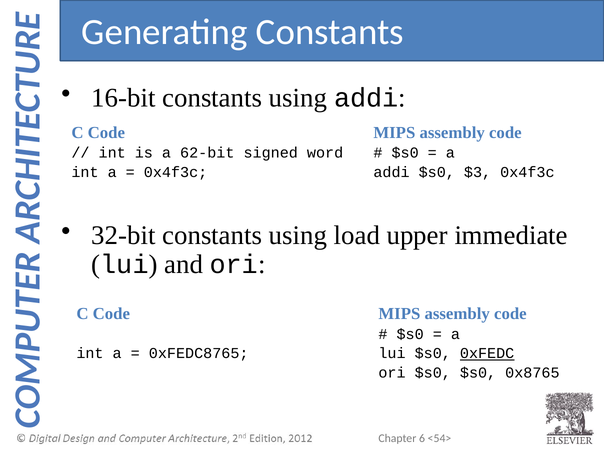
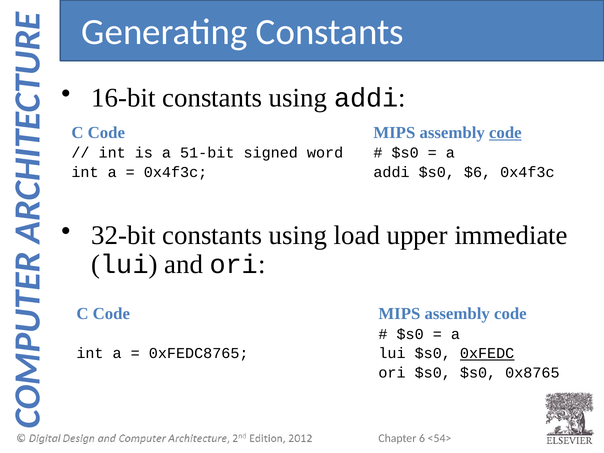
code underline: none -> present (505, 133)
62-bit: 62-bit -> 51-bit (207, 153)
$3: $3 -> $6 (478, 172)
